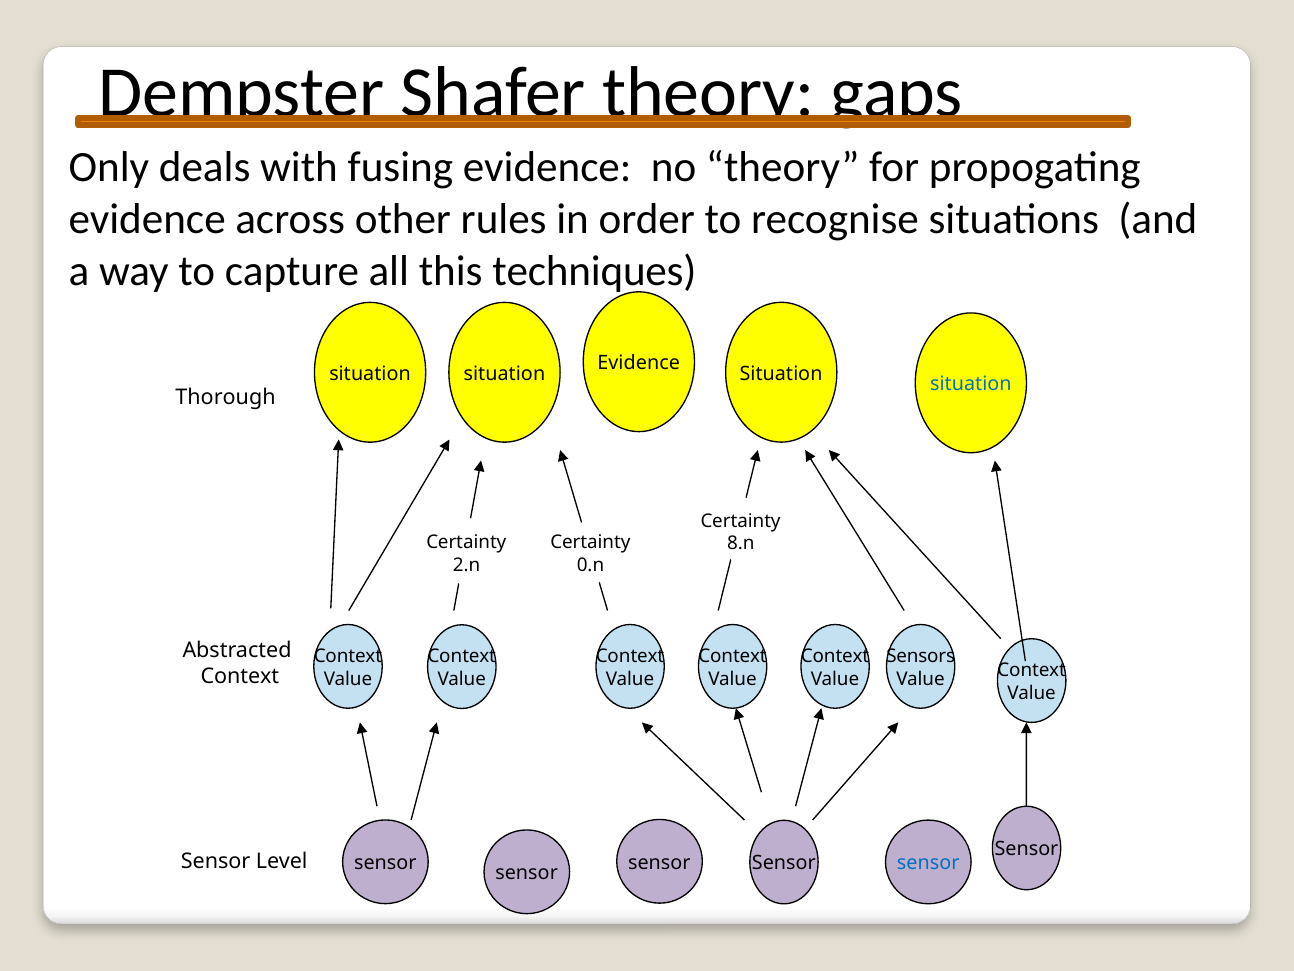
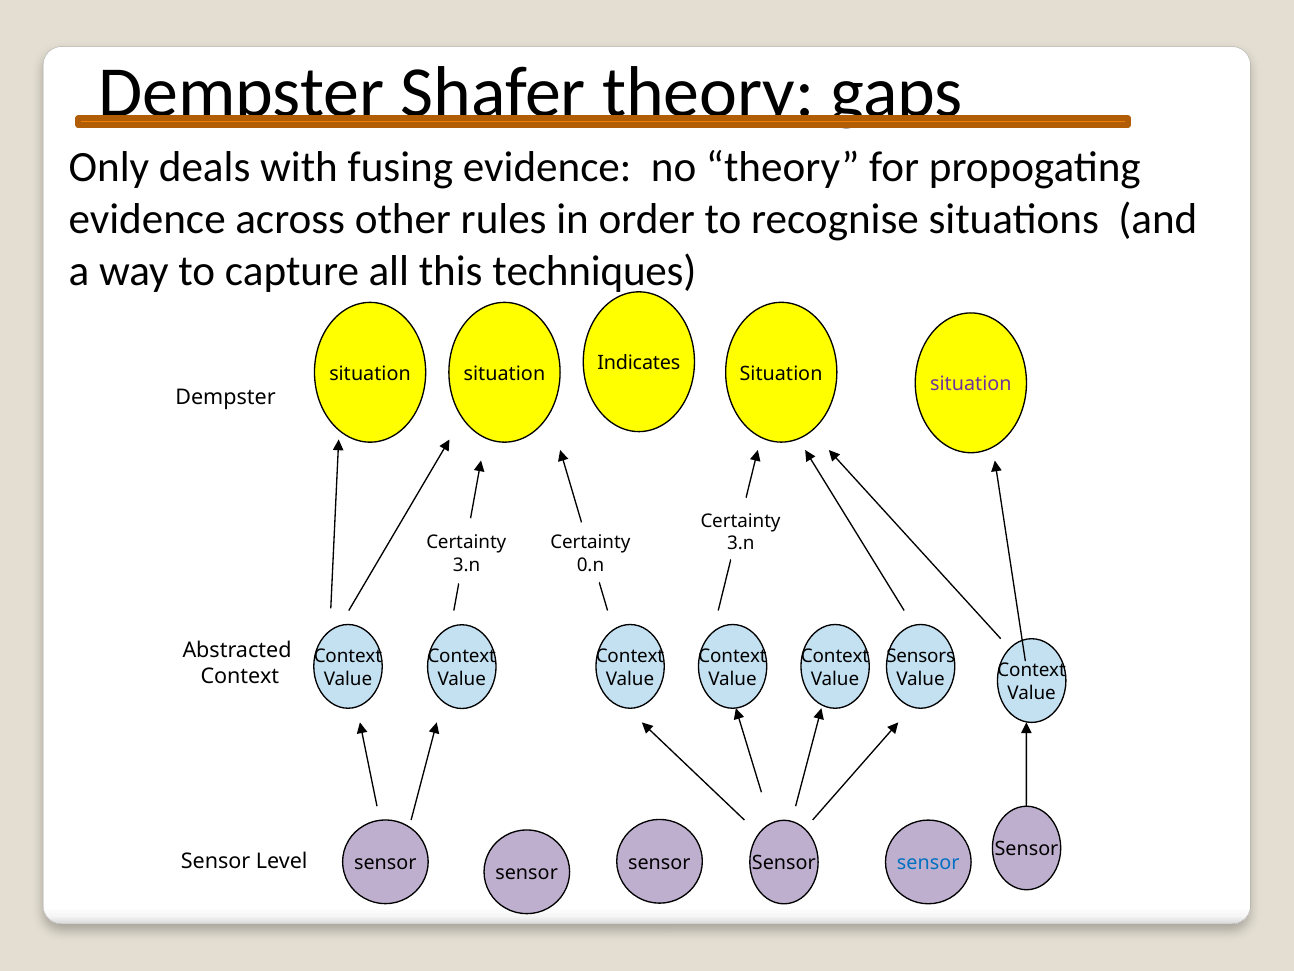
Evidence: Evidence -> Indicates (639, 363)
situation colour: blue -> purple (971, 384)
Thorough: Thorough -> Dempster (226, 397)
8.n: 8.n -> 3.n (741, 543)
2.n: 2.n -> 3.n (467, 565)
